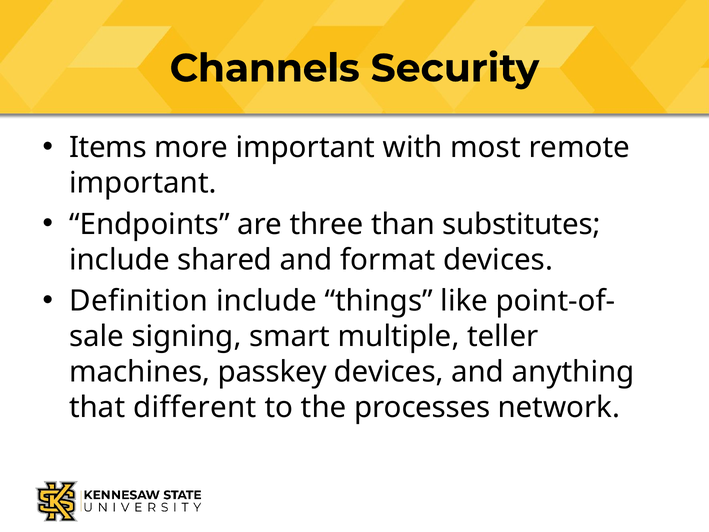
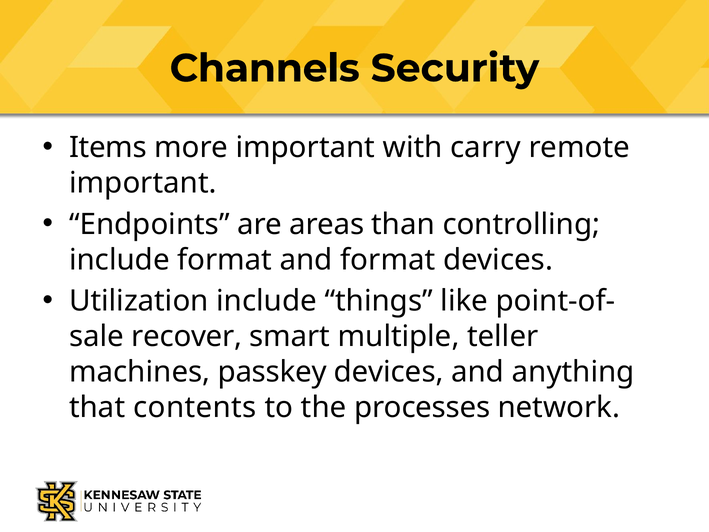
most: most -> carry (486, 147)
three: three -> areas (327, 224)
substitutes: substitutes -> controlling (521, 224)
include shared: shared -> format (225, 260)
Definition: Definition -> Utilization (139, 301)
signing: signing -> recover (187, 336)
different: different -> contents (195, 407)
